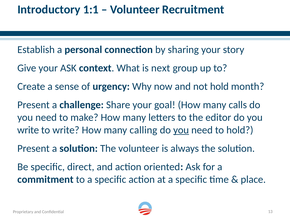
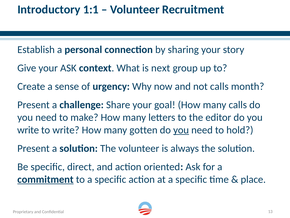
not hold: hold -> calls (219, 86)
calling: calling -> gotten (143, 130)
commitment underline: none -> present (45, 179)
